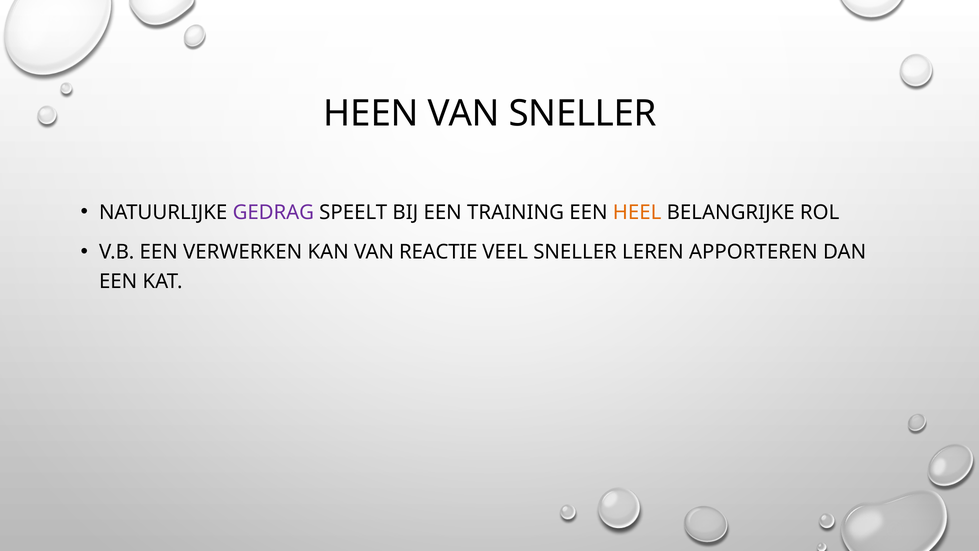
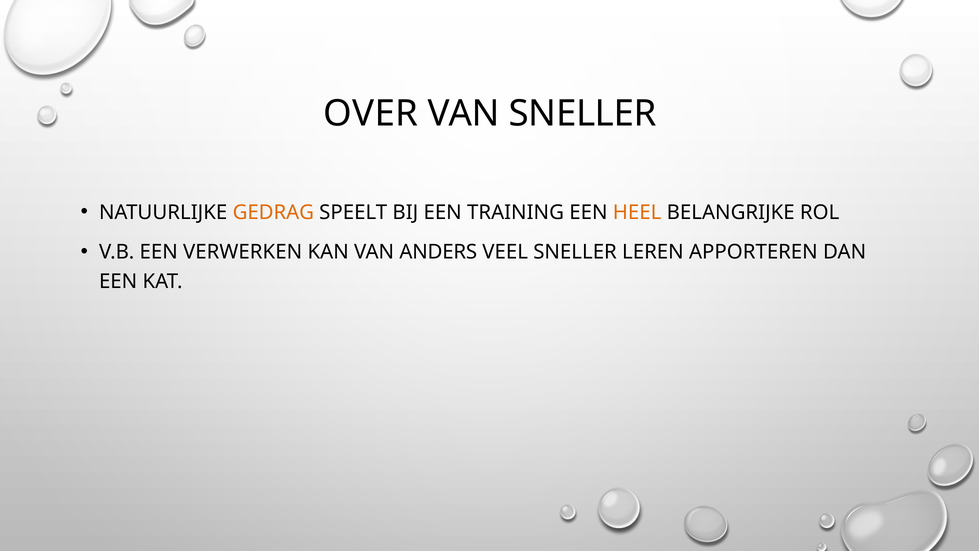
HEEN: HEEN -> OVER (371, 113)
GEDRAG colour: purple -> orange (273, 212)
REACTIE: REACTIE -> ANDERS (438, 252)
